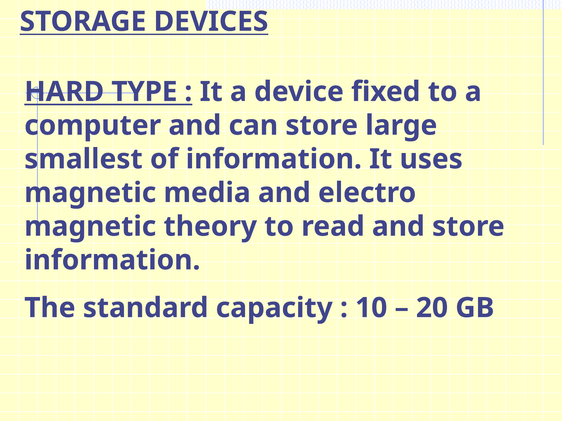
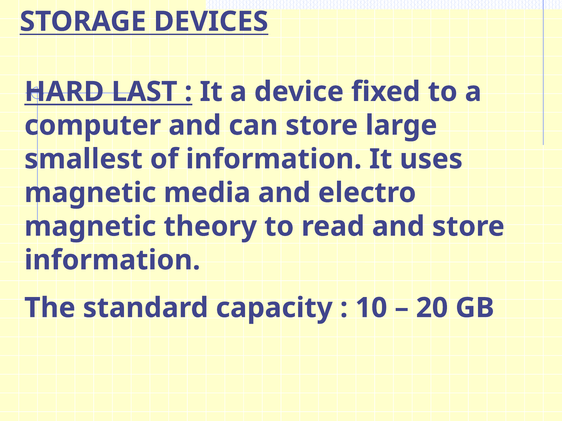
TYPE: TYPE -> LAST (144, 92)
